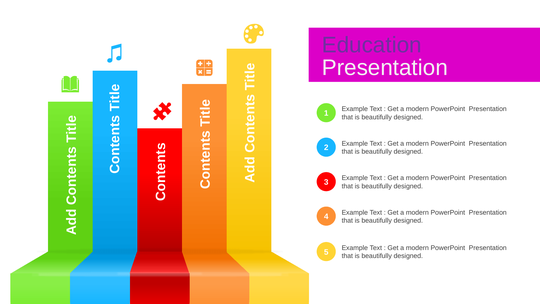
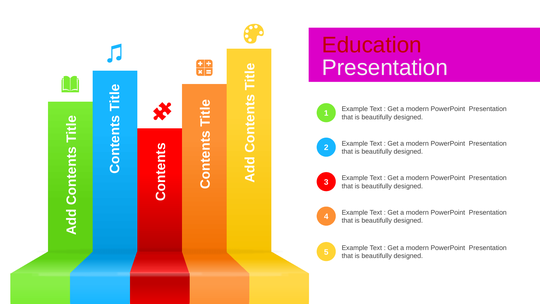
Education colour: purple -> red (372, 45)
